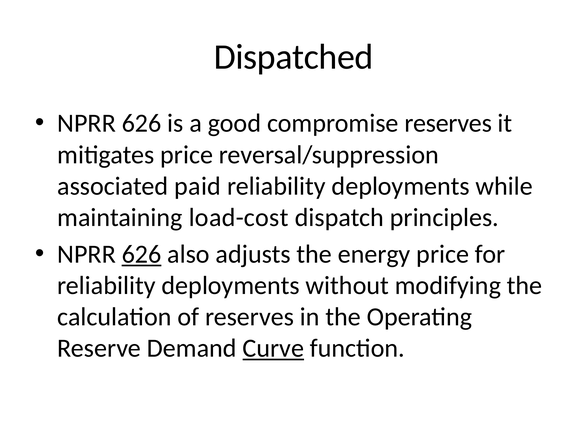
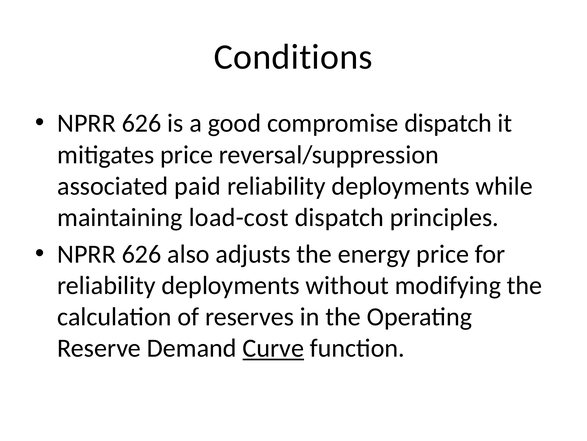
Dispatched: Dispatched -> Conditions (293, 57)
compromise reserves: reserves -> dispatch (448, 123)
626 underline: present -> none (142, 254)
